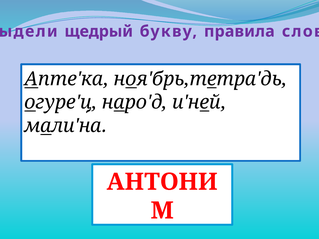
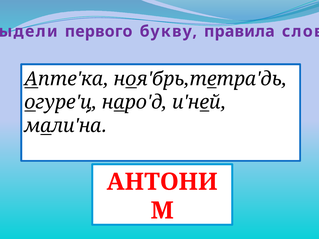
щедрый: щедрый -> первого (99, 31)
